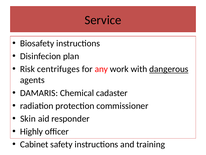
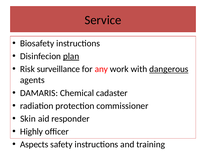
plan underline: none -> present (71, 56)
centrifuges: centrifuges -> surveillance (58, 69)
Cabinet: Cabinet -> Aspects (34, 144)
